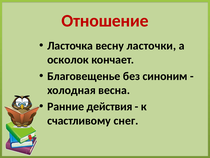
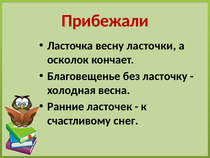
Отношение: Отношение -> Прибежали (105, 21)
синоним: синоним -> ласточку (165, 76)
действия: действия -> ласточек (109, 106)
